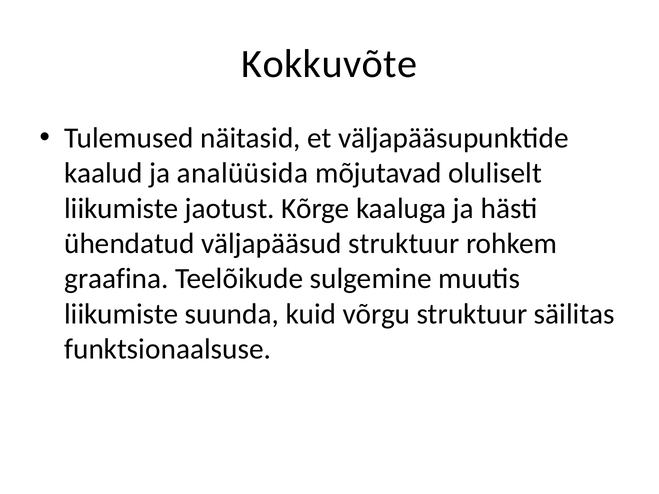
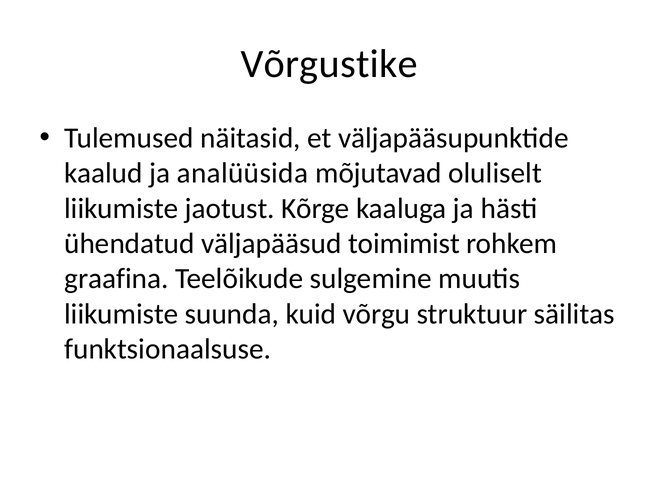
Kokkuvõte: Kokkuvõte -> Võrgustike (329, 64)
väljapääsud struktuur: struktuur -> toimimist (404, 244)
